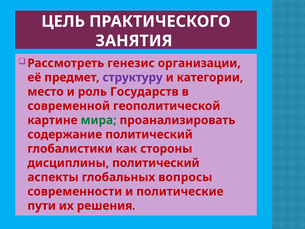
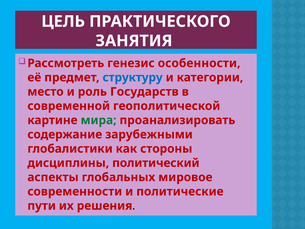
организации: организации -> особенности (199, 63)
структуру colour: purple -> blue (133, 77)
содержание политический: политический -> зарубежными (149, 134)
вопросы: вопросы -> мировое (185, 177)
